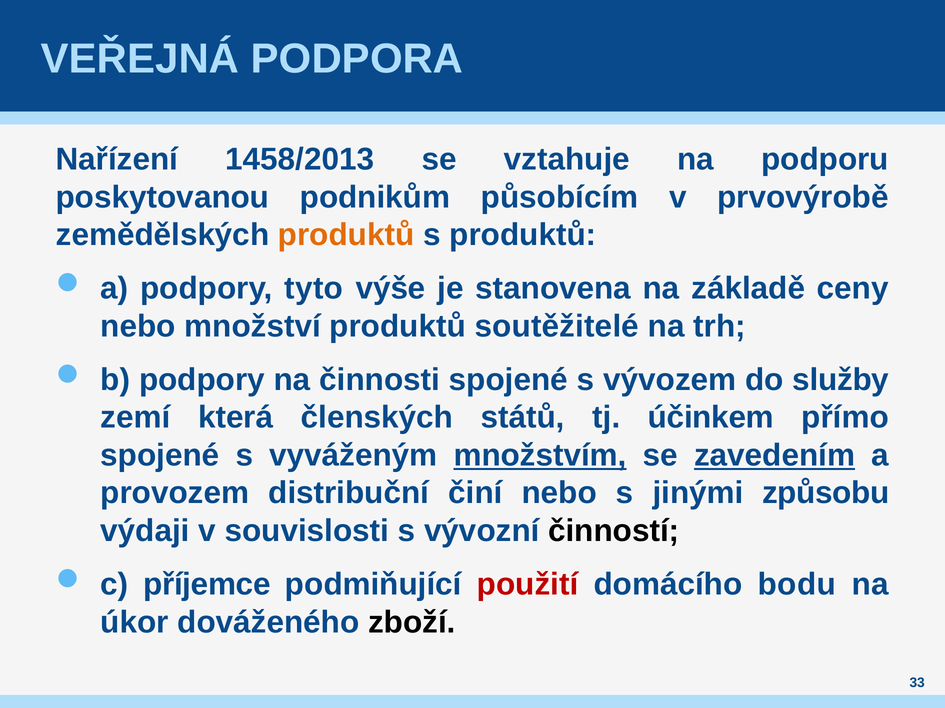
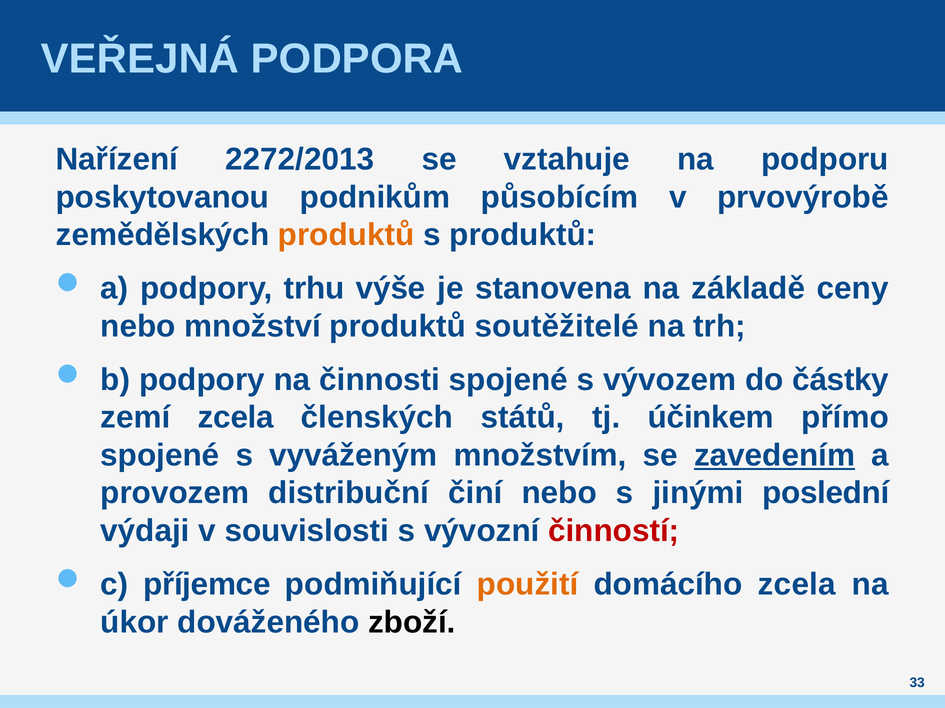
1458/2013: 1458/2013 -> 2272/2013 (300, 160)
tyto: tyto -> trhu (314, 289)
služby: služby -> částky (841, 380)
zemí která: která -> zcela (236, 418)
množstvím underline: present -> none (540, 456)
způsobu: způsobu -> poslední (826, 494)
činností colour: black -> red (614, 531)
použití colour: red -> orange (528, 585)
domácího bodu: bodu -> zcela (797, 585)
